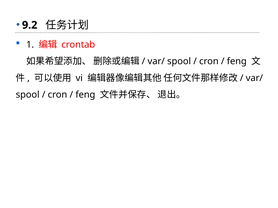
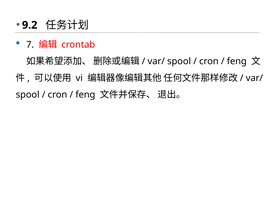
1: 1 -> 7 (30, 45)
